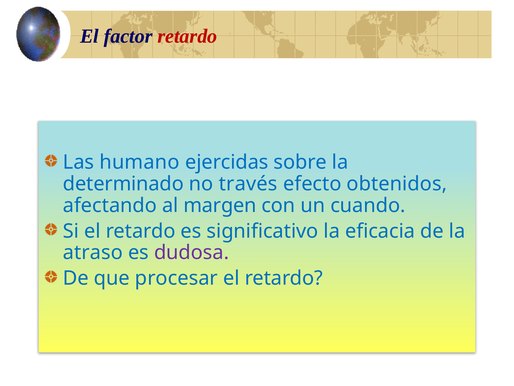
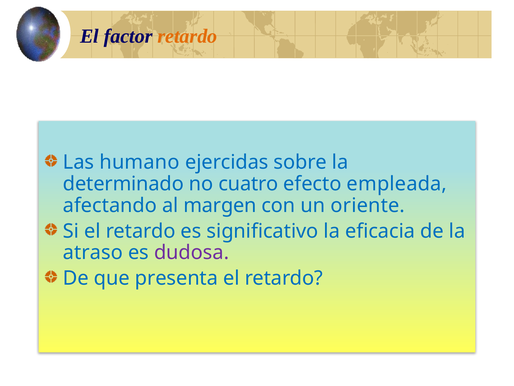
retardo colour: red -> orange (187, 36)
través: través -> cuatro (248, 184)
obtenidos: obtenidos -> empleada (397, 184)
cuando: cuando -> oriente (368, 205)
procesar: procesar -> presenta (177, 278)
